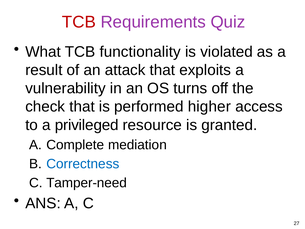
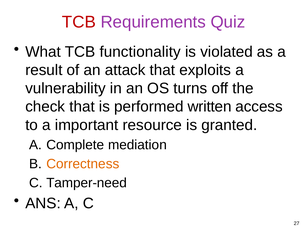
higher: higher -> written (210, 107)
privileged: privileged -> important (87, 125)
Correctness colour: blue -> orange (83, 164)
